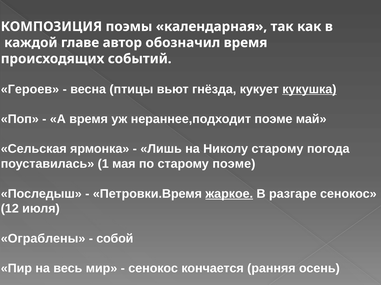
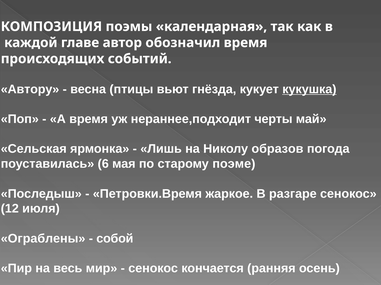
Героев: Героев -> Автору (30, 89)
нераннее,подходит поэме: поэме -> черты (273, 119)
Николу старому: старому -> образов (277, 149)
1: 1 -> 6 (103, 164)
жаркое underline: present -> none (229, 194)
